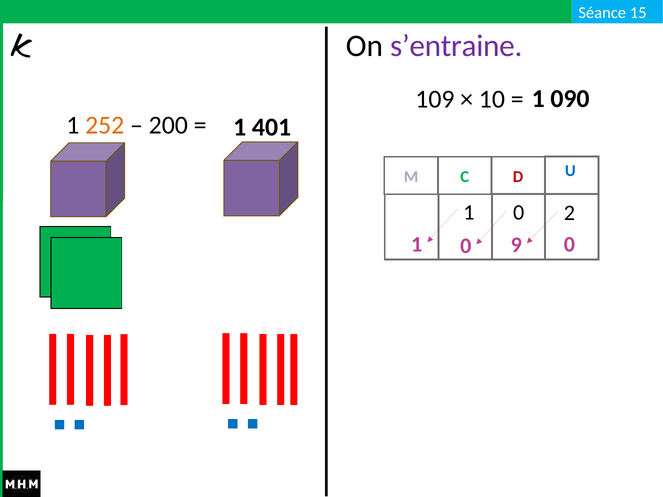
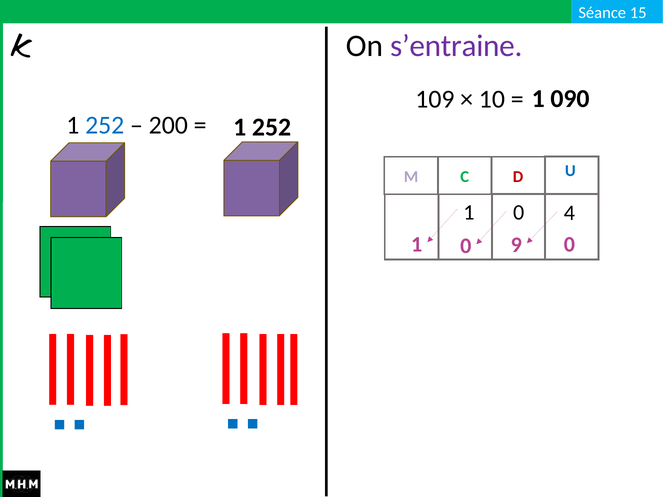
252 colour: orange -> blue (105, 126)
401: 401 -> 252 (272, 127)
2: 2 -> 4 (569, 213)
